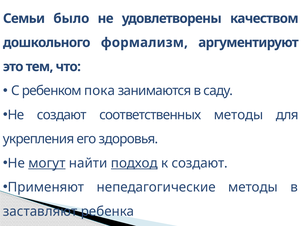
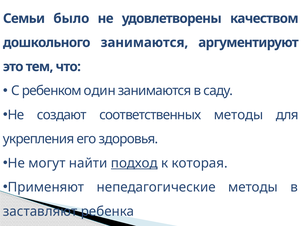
дошкольного формализм: формализм -> занимаются (144, 43)
пока: пока -> один (100, 91)
могут underline: present -> none (47, 163)
к создают: создают -> которая (200, 163)
